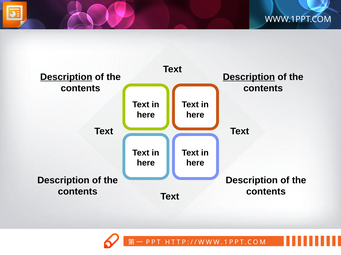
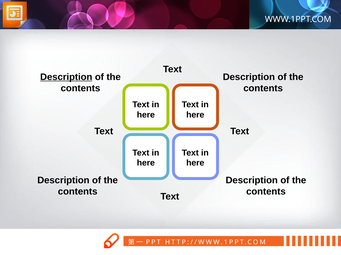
Description underline: present -> none (249, 77)
